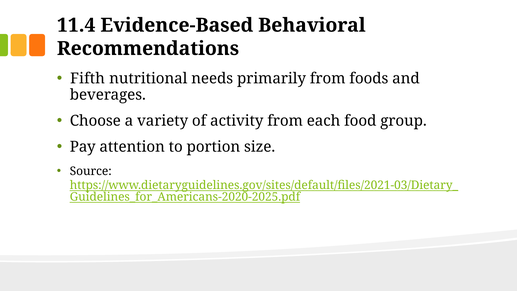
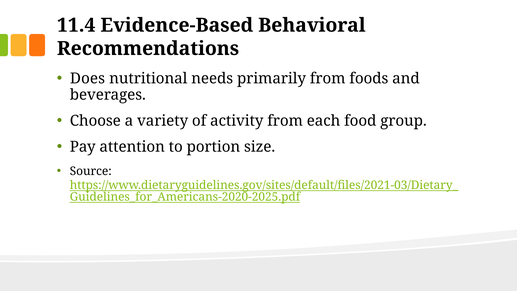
Fifth: Fifth -> Does (87, 79)
